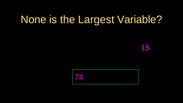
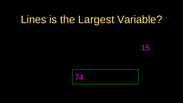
None: None -> Lines (34, 20)
